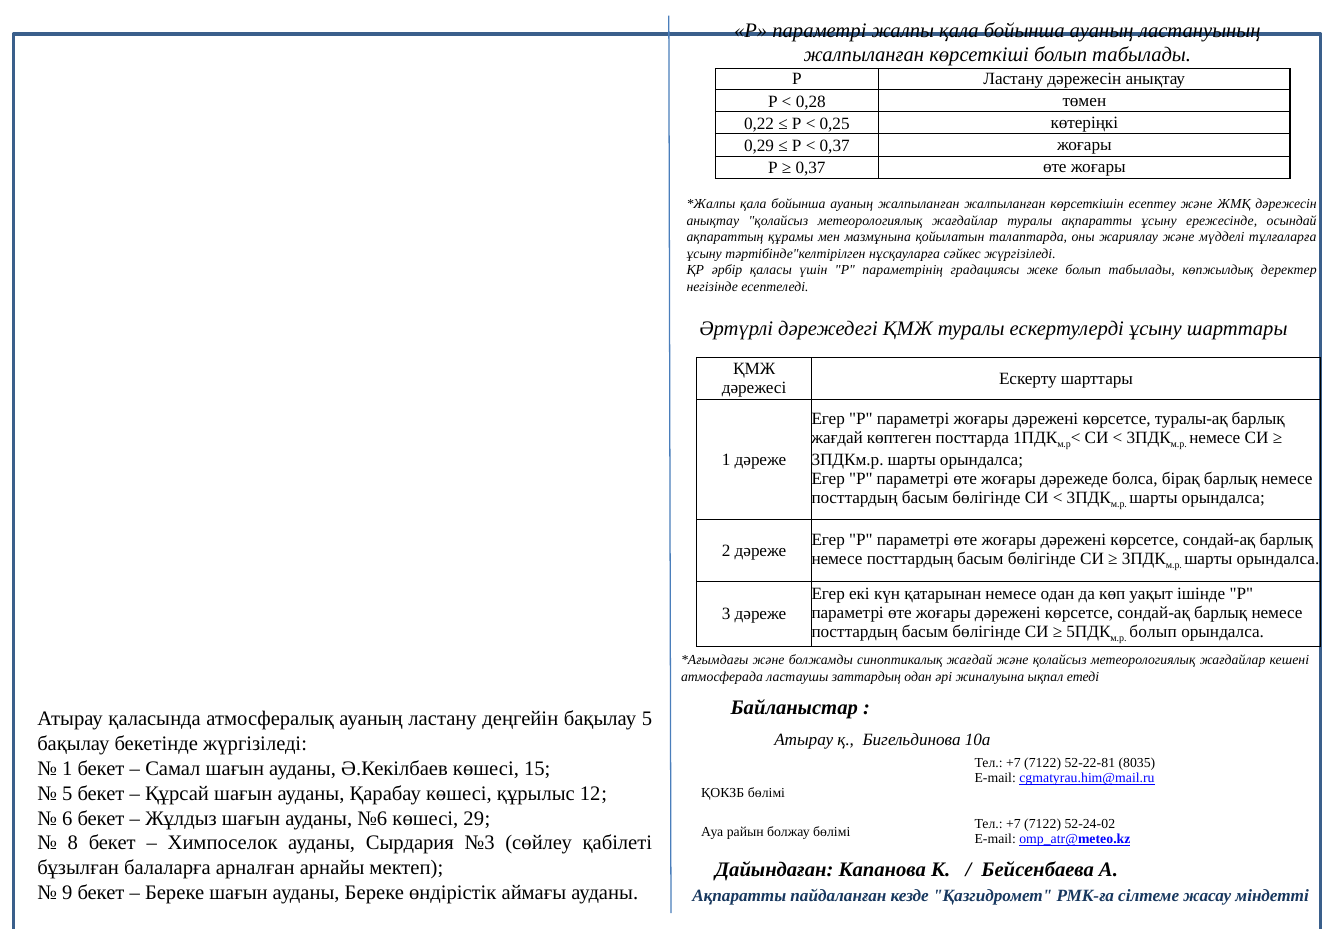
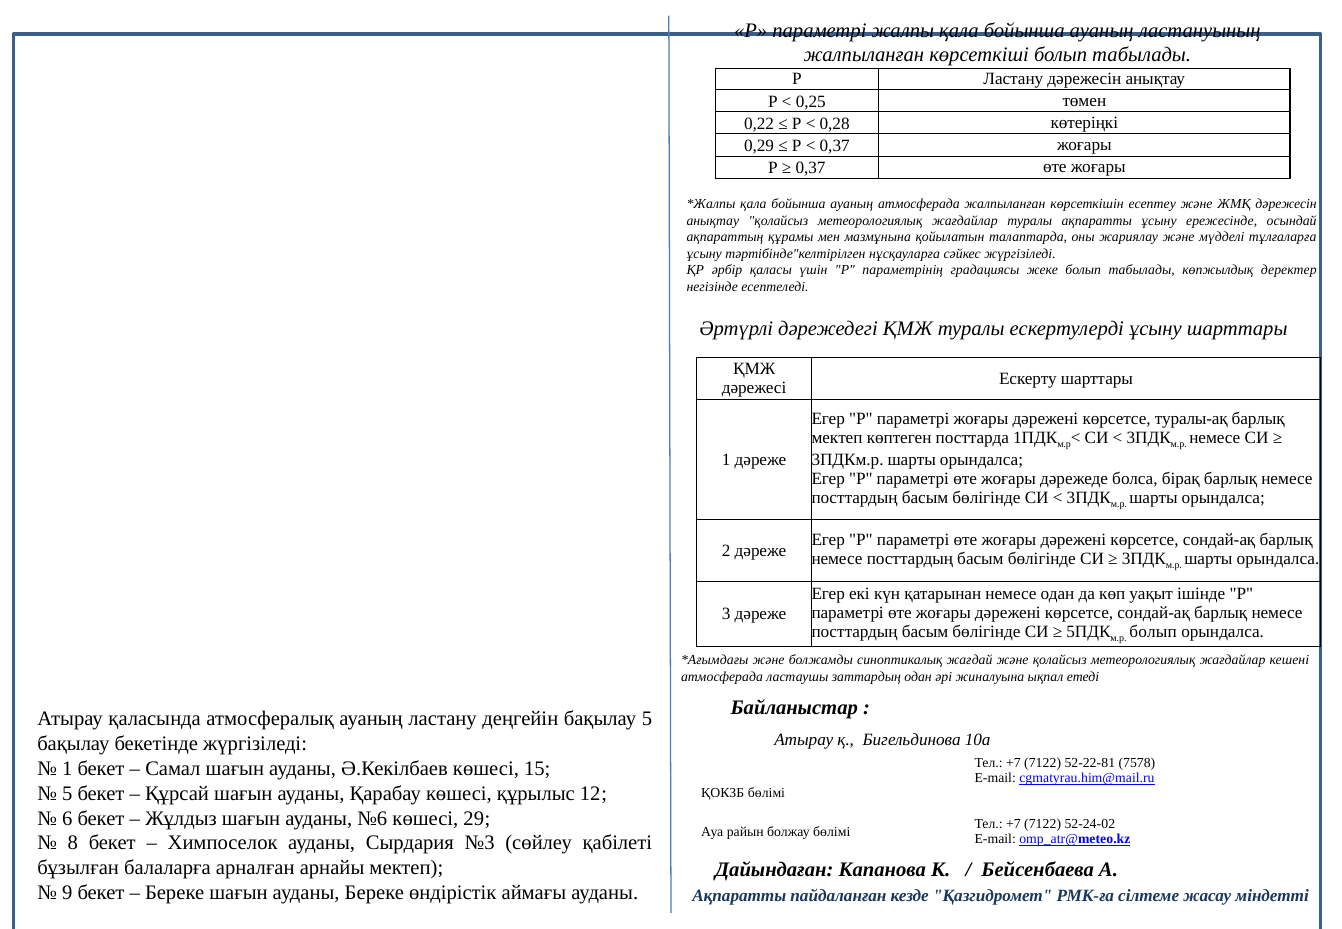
0,28: 0,28 -> 0,25 (811, 101)
0,25: 0,25 -> 0,28 (835, 124)
ауаның жалпыланған: жалпыланған -> атмосферада (919, 204)
жағдай: жағдай -> мектеп (837, 438)
8035: 8035 -> 7578 (1137, 763)
